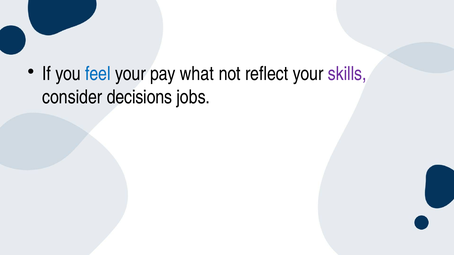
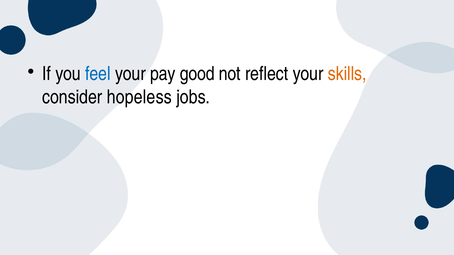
what: what -> good (197, 74)
skills colour: purple -> orange (347, 74)
decisions: decisions -> hopeless (139, 97)
